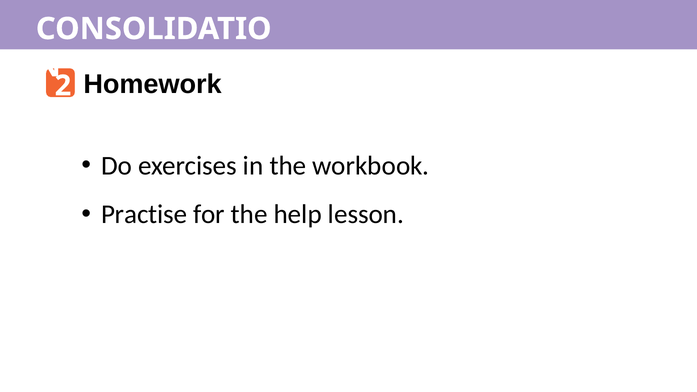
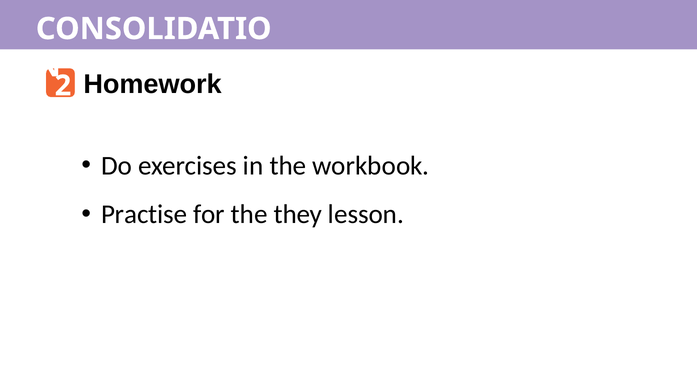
help: help -> they (298, 215)
